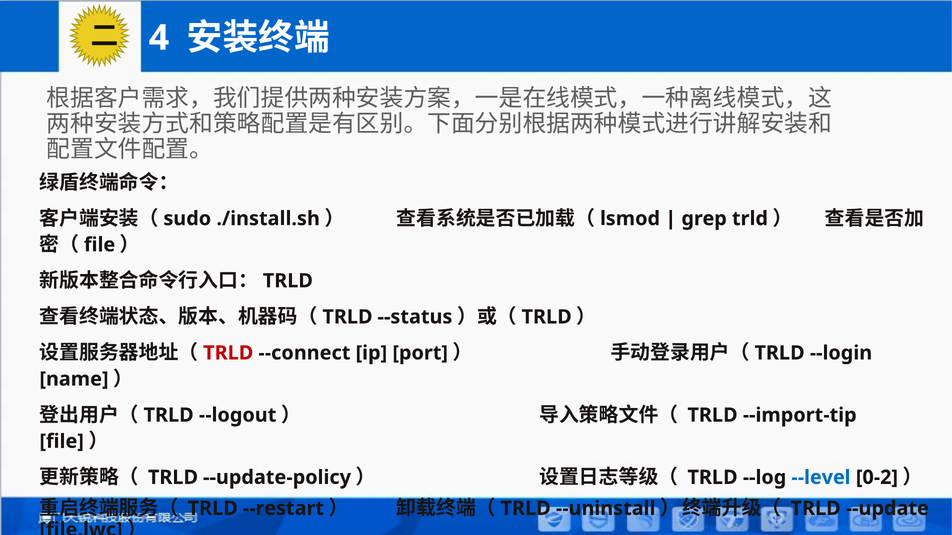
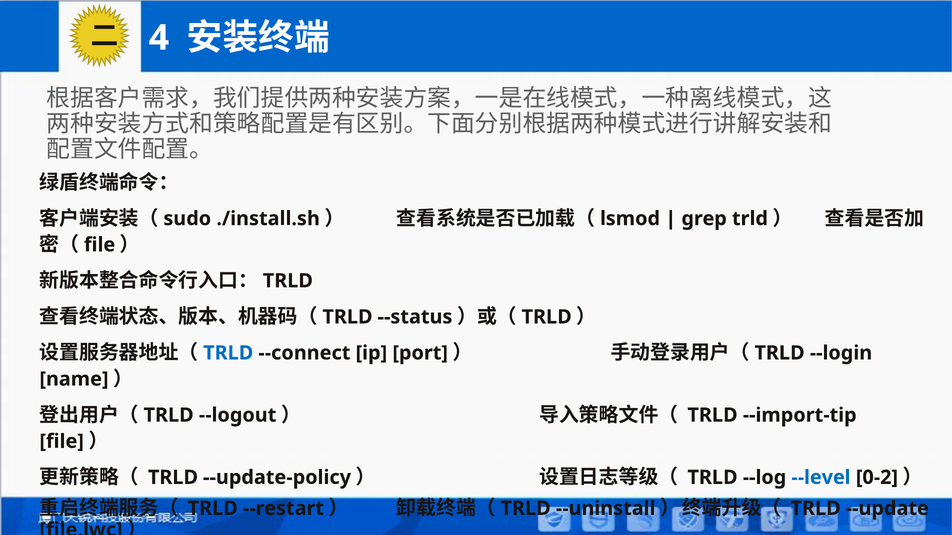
TRLD colour: red -> blue (228, 353)
